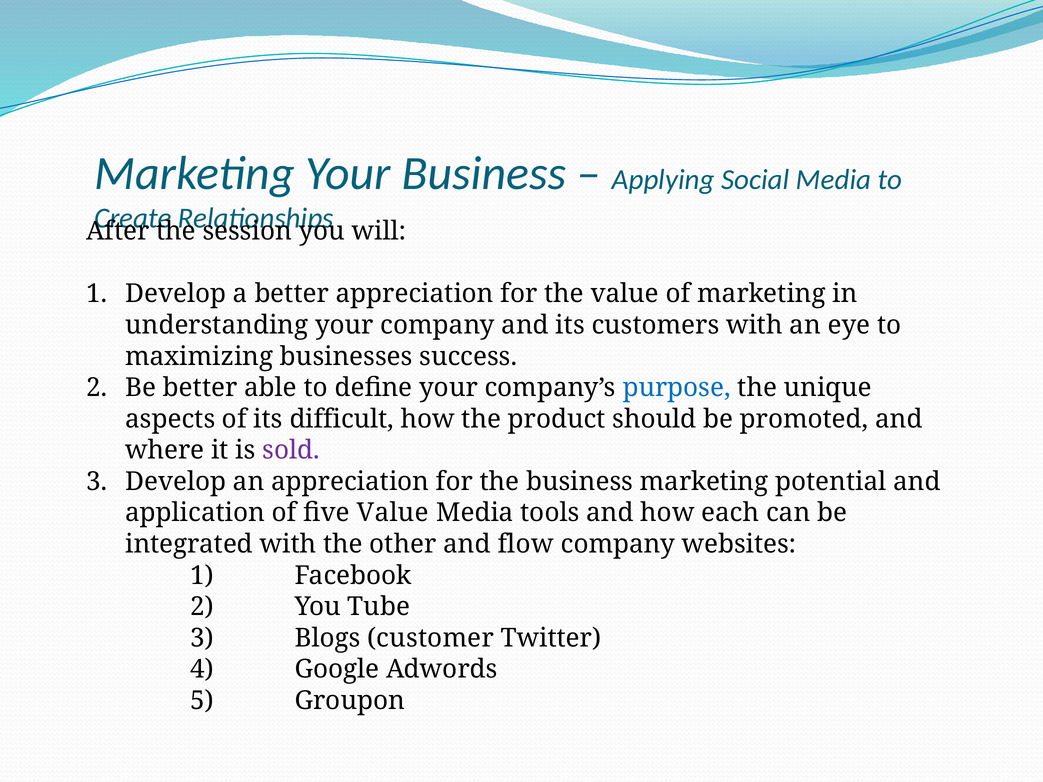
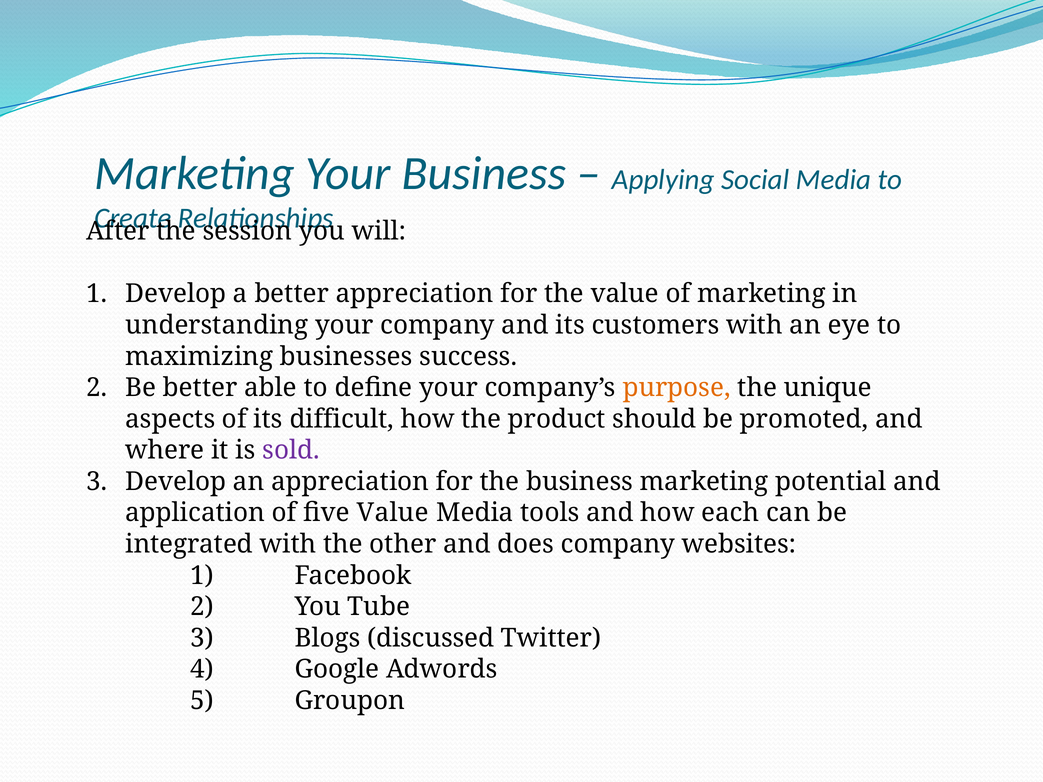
purpose colour: blue -> orange (677, 388)
flow: flow -> does (526, 544)
customer: customer -> discussed (431, 638)
